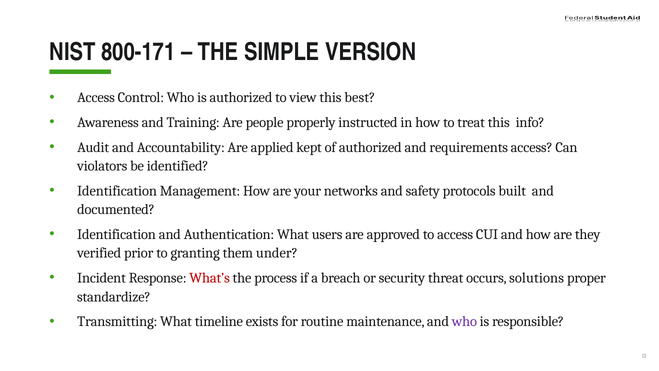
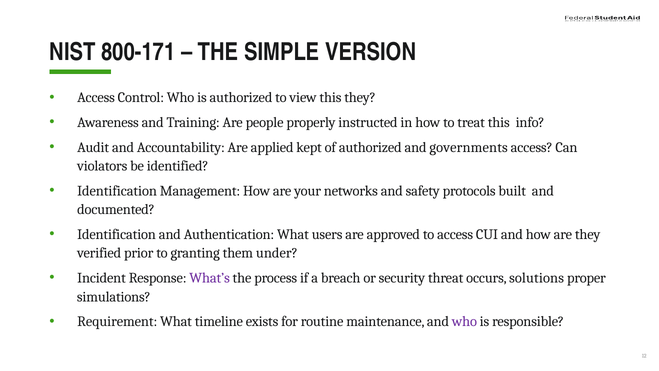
this best: best -> they (360, 98)
requirements: requirements -> governments (469, 147)
What’s colour: red -> purple (210, 278)
standardize: standardize -> simulations (114, 296)
Transmitting: Transmitting -> Requirement (117, 321)
